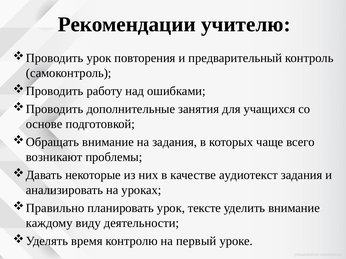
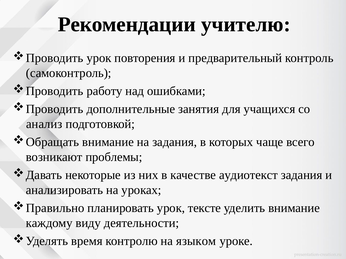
основе: основе -> анализ (44, 124)
первый: первый -> языком (196, 241)
